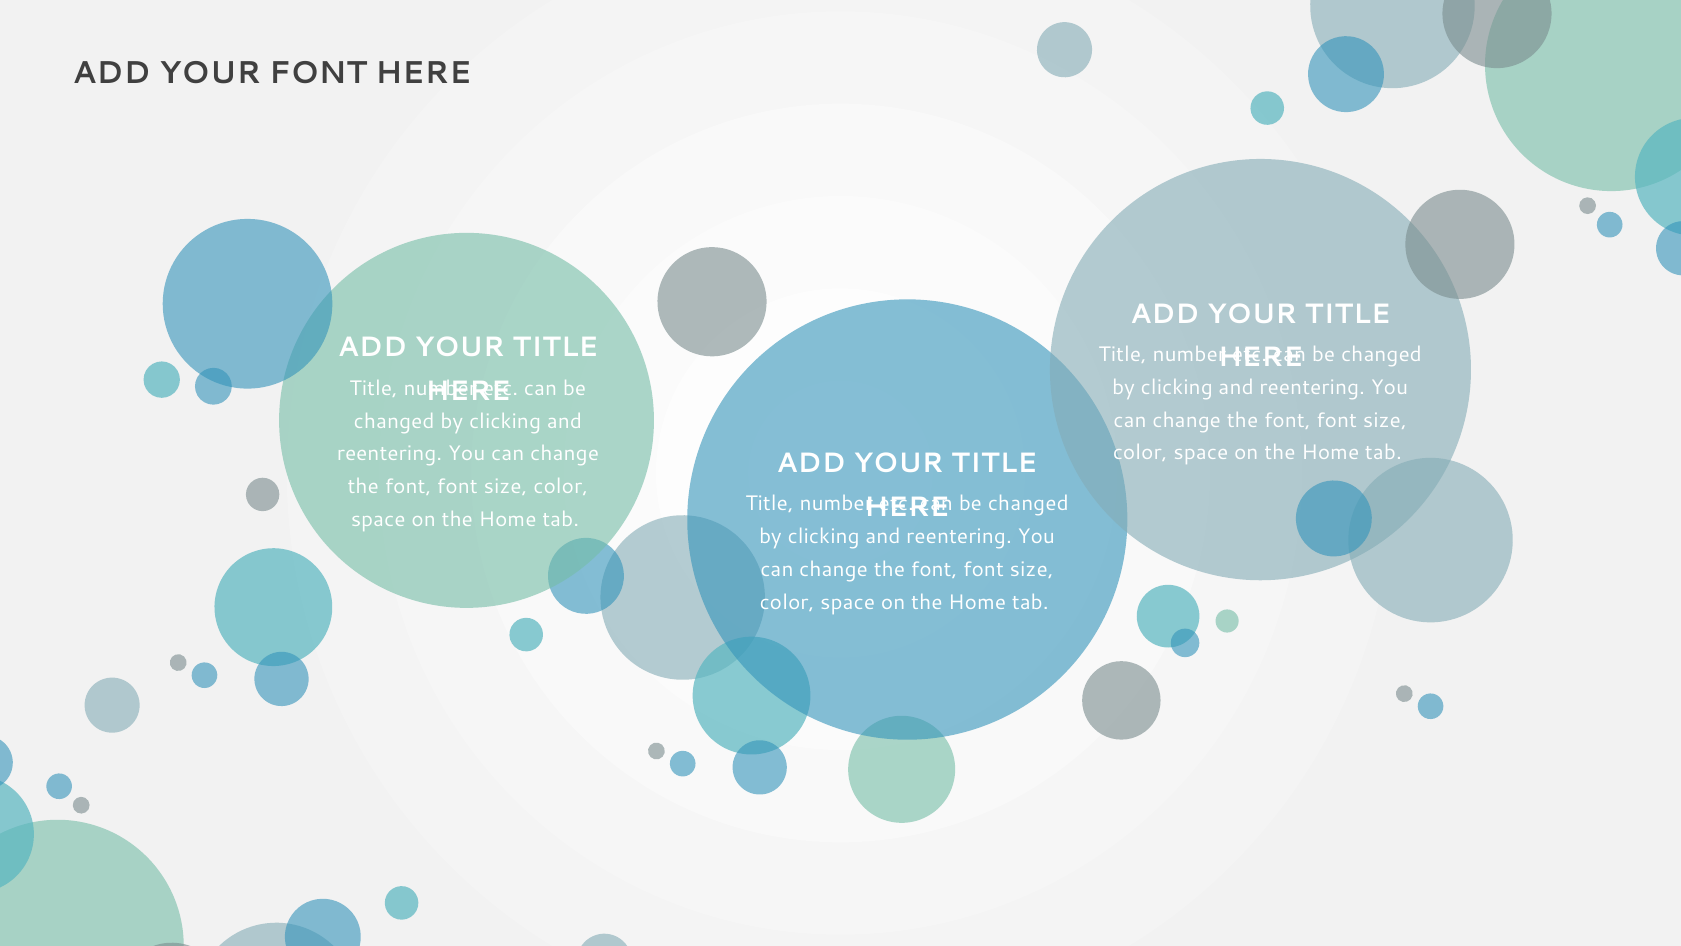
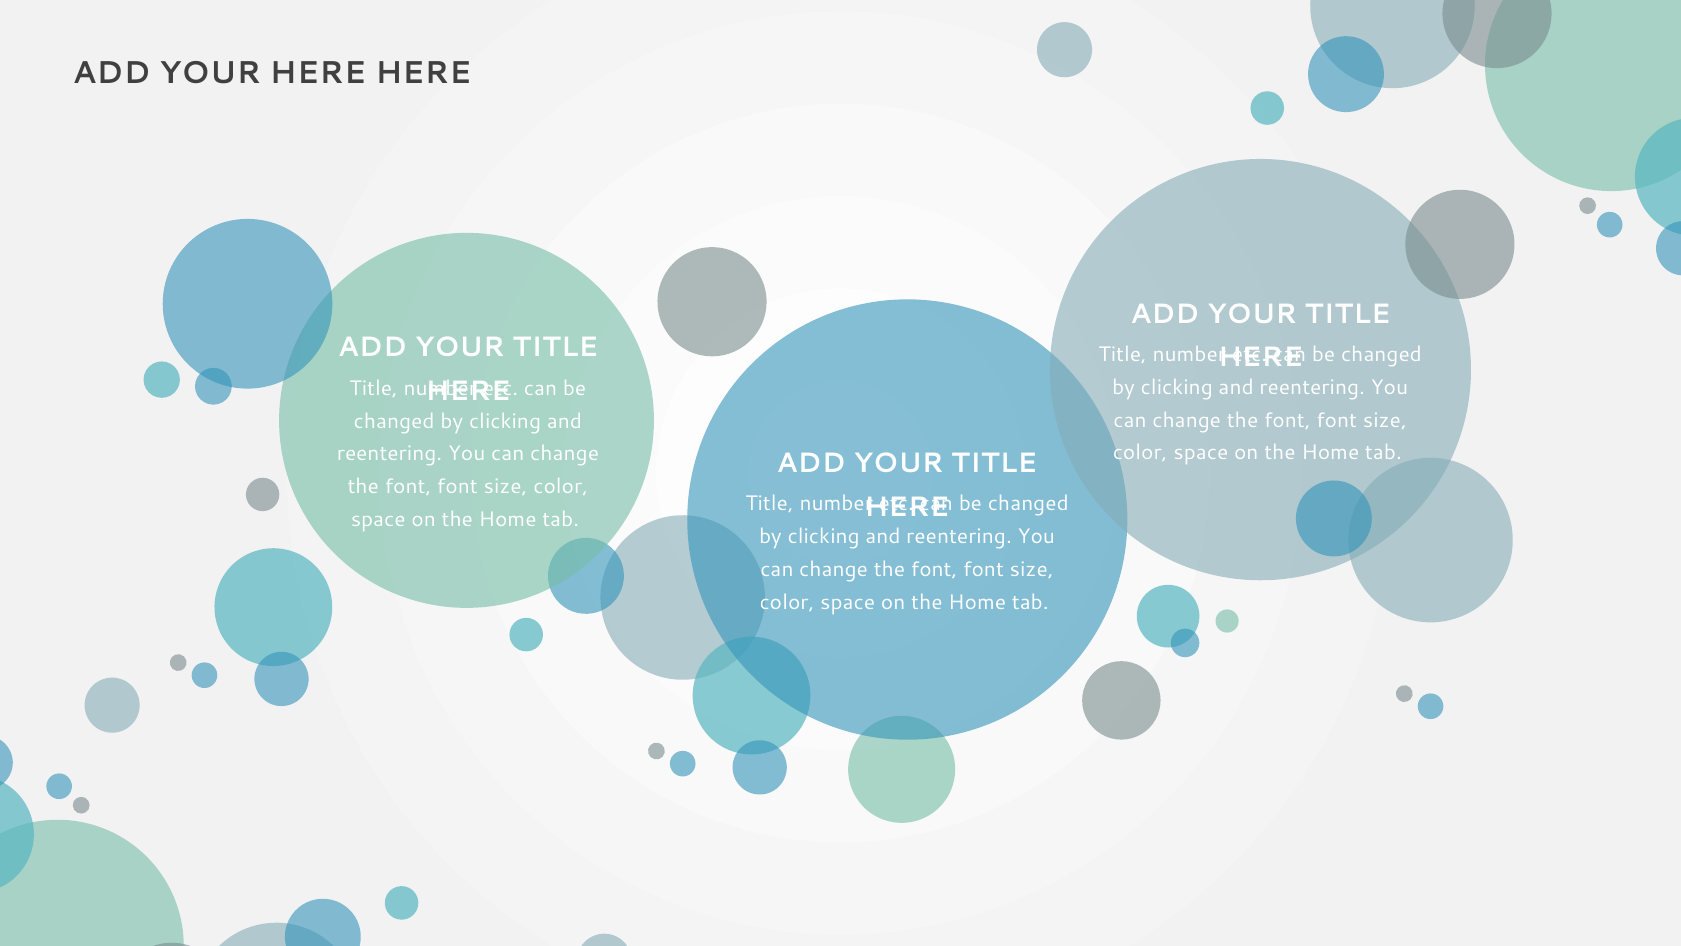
YOUR FONT: FONT -> HERE (318, 73)
